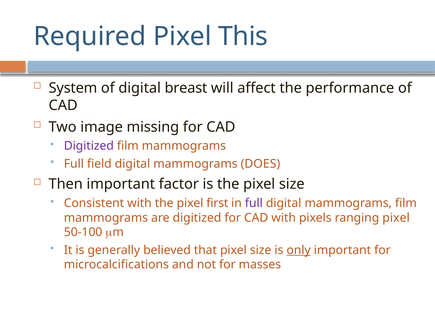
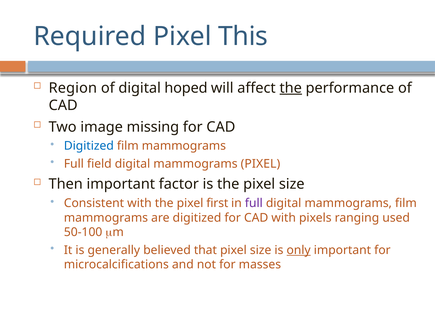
System: System -> Region (73, 88)
breast: breast -> hoped (186, 88)
the underline: none -> present (291, 88)
Digitized colour: purple -> blue (89, 146)
mammograms DOES: DOES -> PIXEL (260, 164)
ranging pixel: pixel -> used (396, 218)
